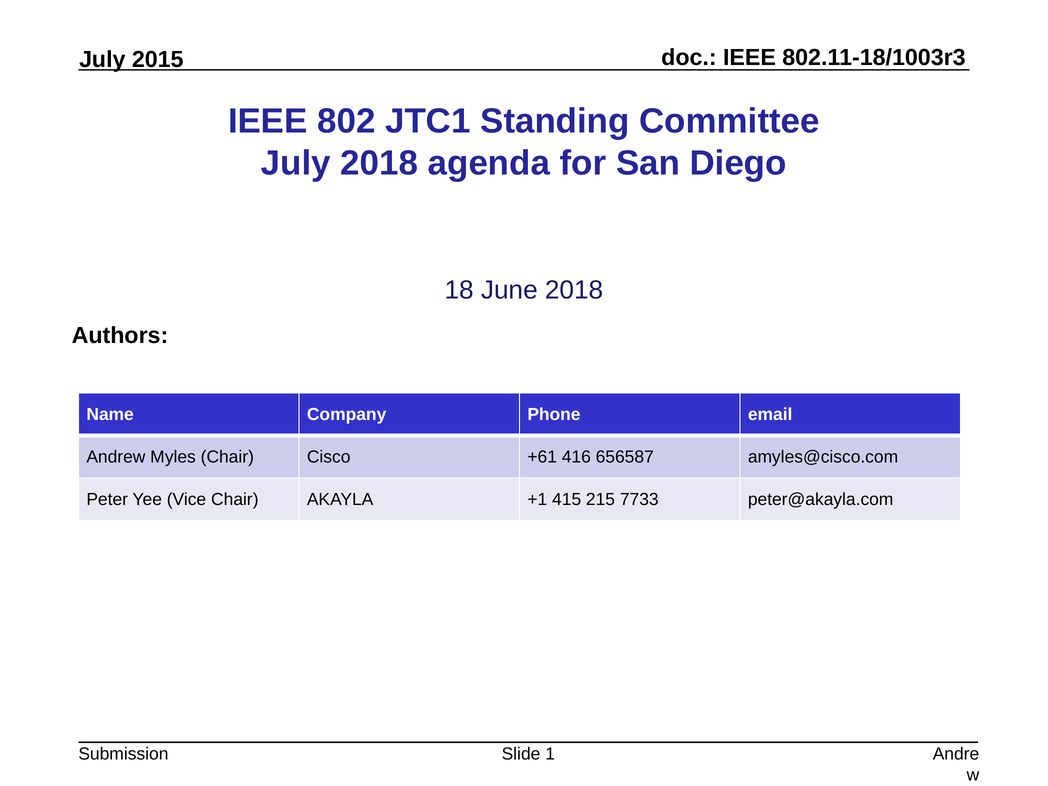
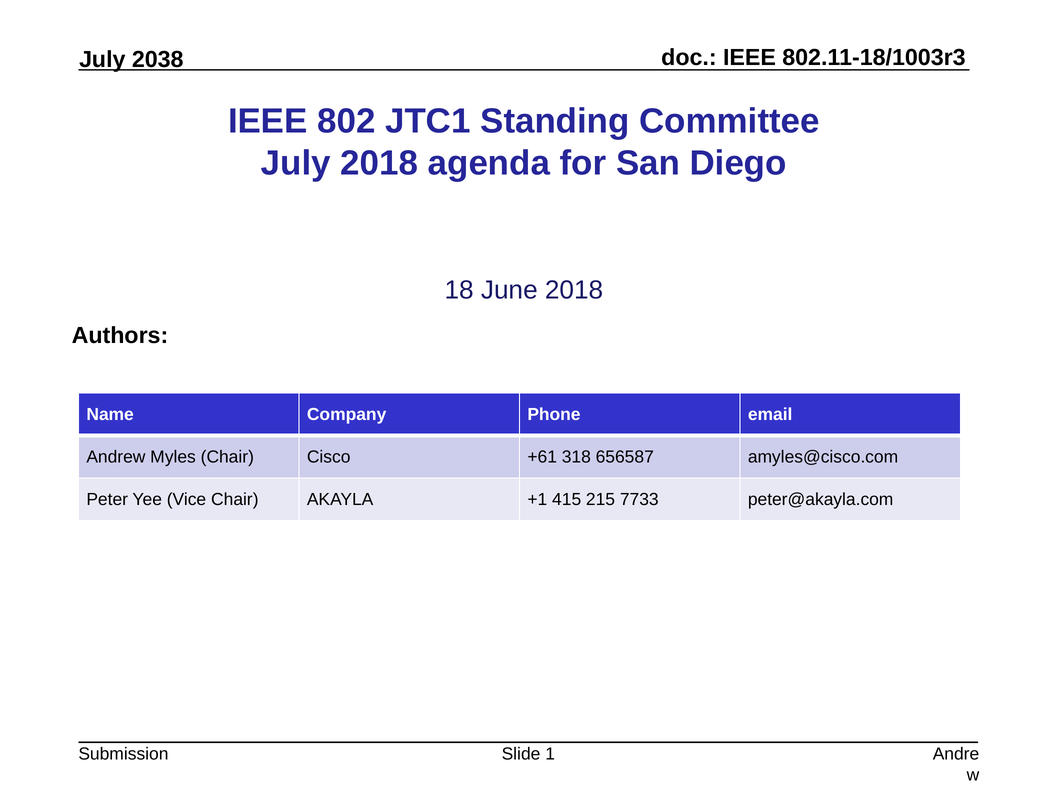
2015: 2015 -> 2038 (158, 60)
416: 416 -> 318 (576, 457)
